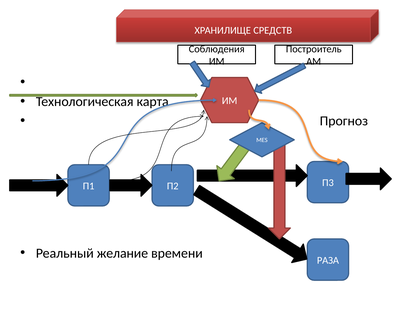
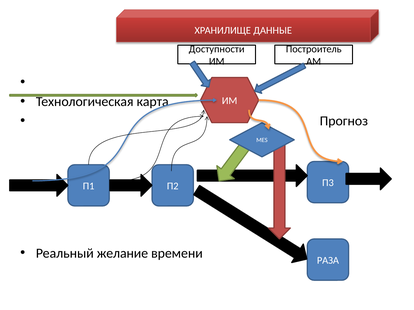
СРЕДСТВ: СРЕДСТВ -> ДАННЫЕ (273, 31)
Соблюдения: Соблюдения -> Доступности (217, 49)
